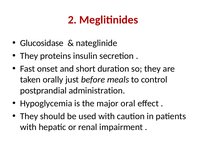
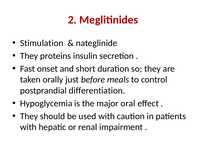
Glucosidase: Glucosidase -> Stimulation (42, 43)
administration: administration -> differentiation (97, 91)
